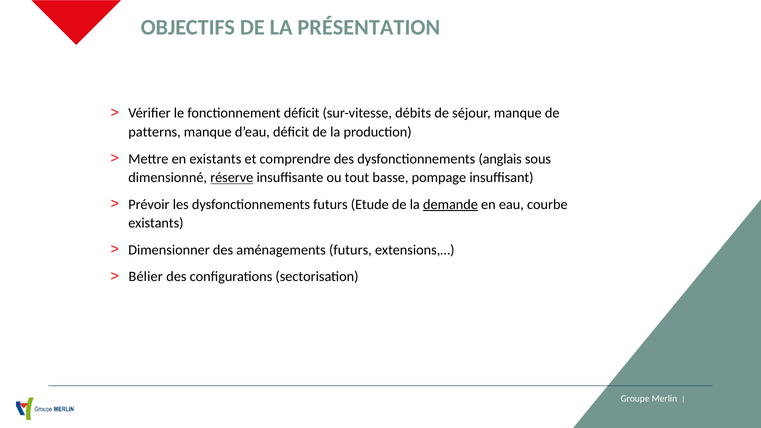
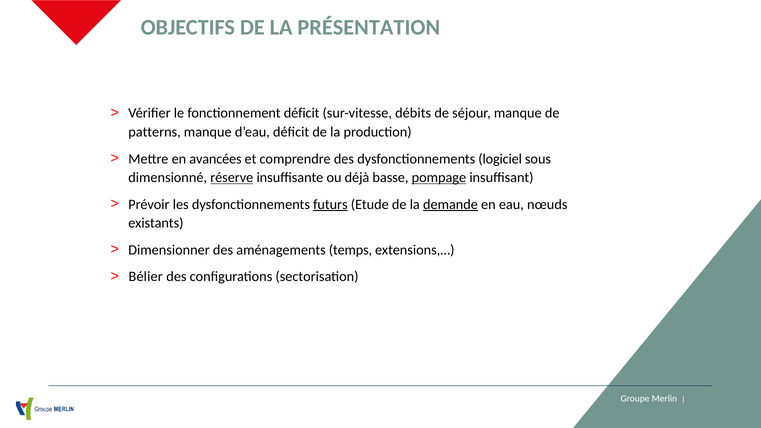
en existants: existants -> avancées (216, 159)
anglais: anglais -> logiciel (500, 159)
tout: tout -> déjà (357, 178)
pompage underline: none -> present (439, 178)
futurs underline: none -> present (330, 204)
courbe: courbe -> nœuds (547, 204)
aménagements futurs: futurs -> temps (351, 250)
